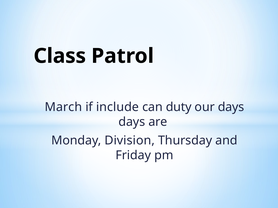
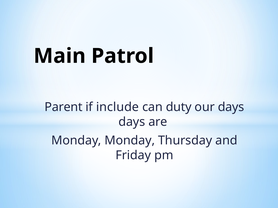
Class: Class -> Main (60, 56)
March: March -> Parent (64, 107)
Monday Division: Division -> Monday (130, 141)
